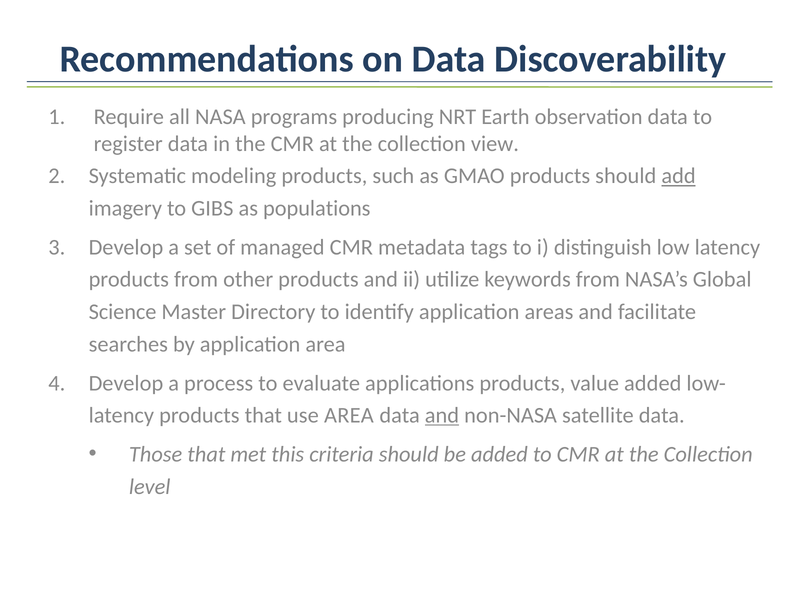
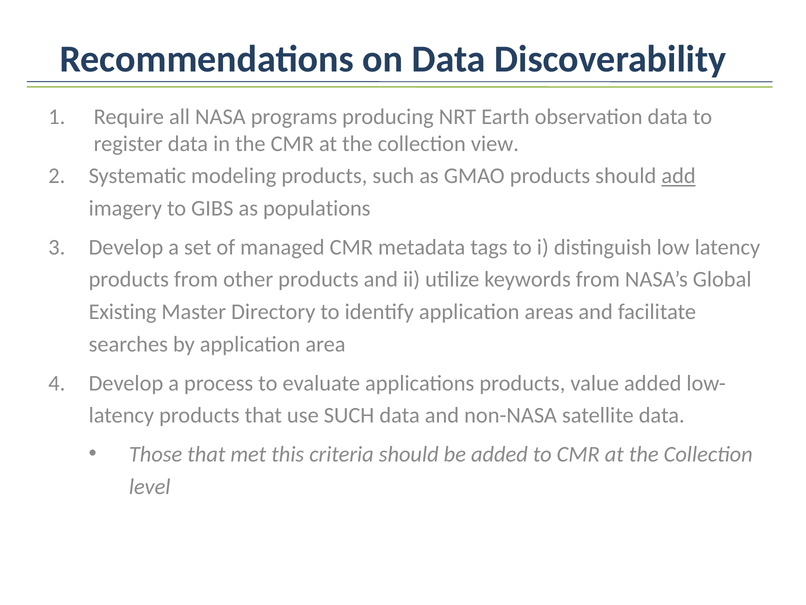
Science: Science -> Existing (123, 312)
use AREA: AREA -> SUCH (349, 415)
and underline: present -> none (442, 415)
